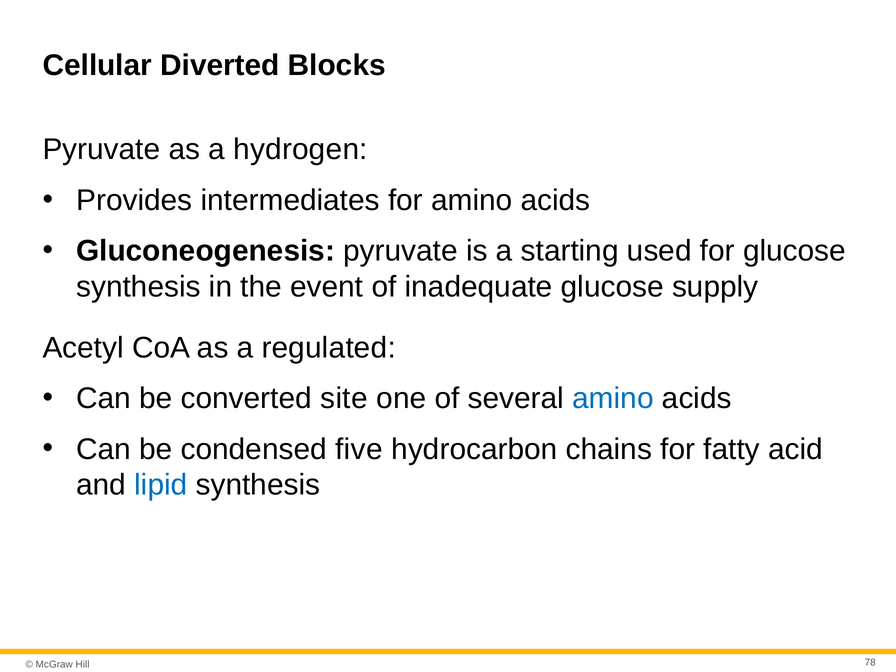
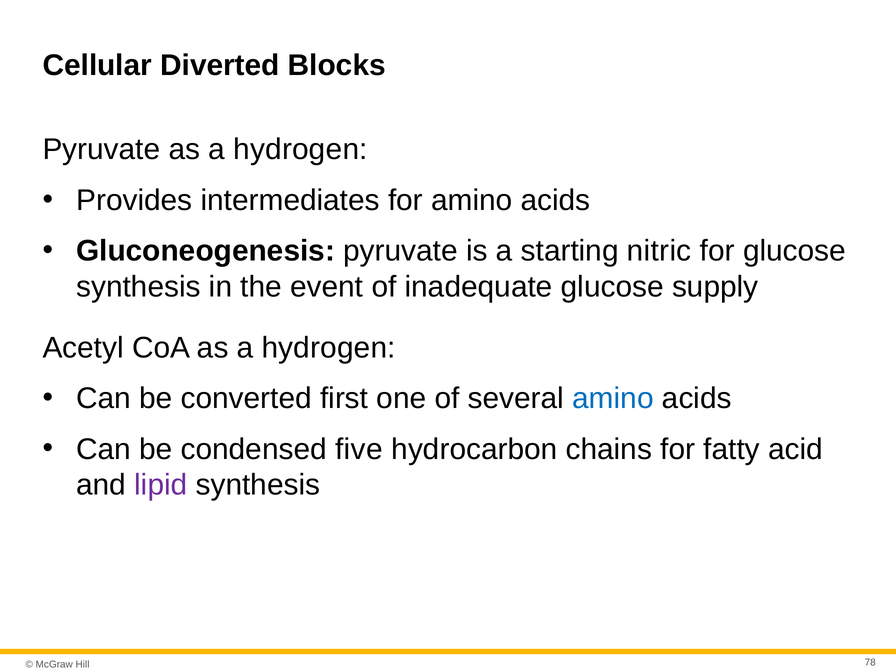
used: used -> nitric (659, 251)
CoA as a regulated: regulated -> hydrogen (329, 348)
site: site -> first (344, 398)
lipid colour: blue -> purple (161, 485)
